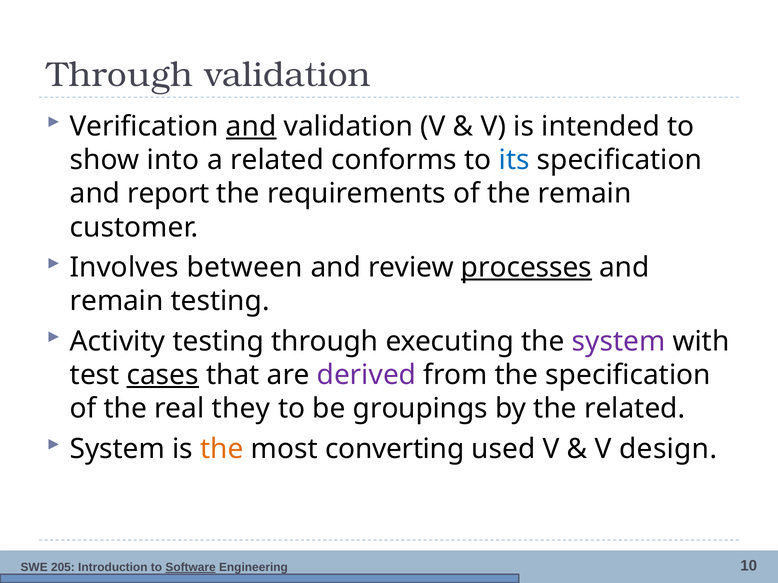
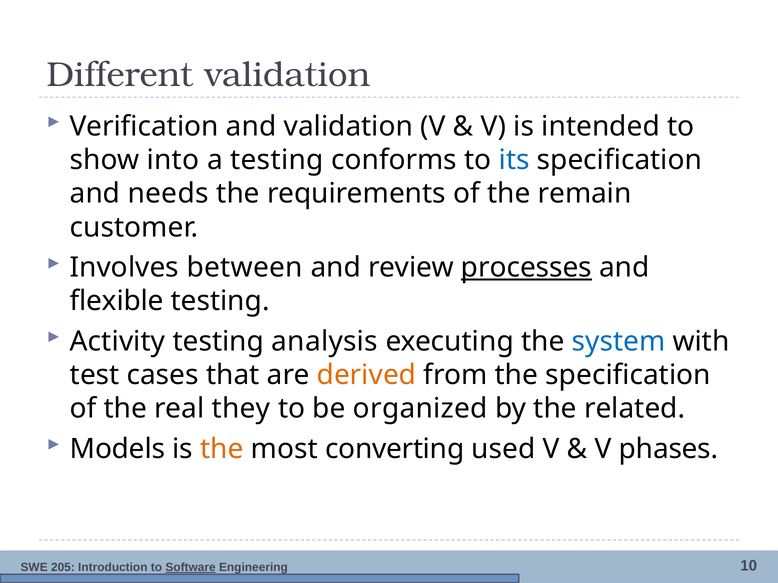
Through: Through -> Different (120, 75)
and underline: present -> none (251, 126)
a related: related -> testing (277, 160)
report: report -> needs (168, 194)
remain: remain -> flexible (117, 301)
testing through: through -> analysis (325, 342)
system colour: purple -> blue (619, 342)
cases underline: present -> none (163, 375)
derived colour: purple -> orange (366, 375)
groupings: groupings -> organized (420, 409)
System: System -> Models (118, 449)
design: design -> phases (668, 449)
